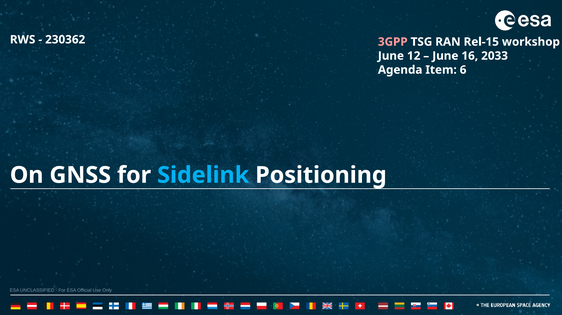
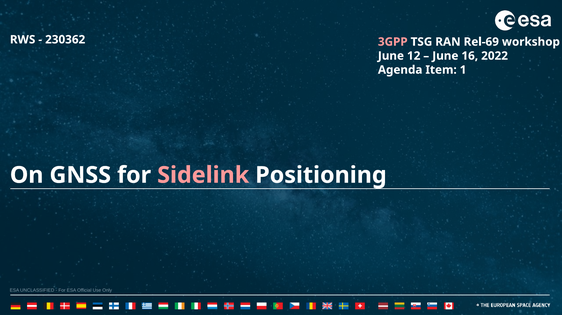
Rel-15: Rel-15 -> Rel-69 (481, 42)
2033: 2033 -> 2022 (495, 56)
Item 6: 6 -> 1 (463, 70)
Sidelink colour: light blue -> pink (203, 175)
